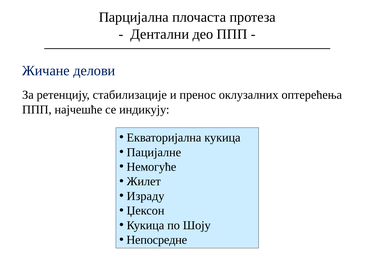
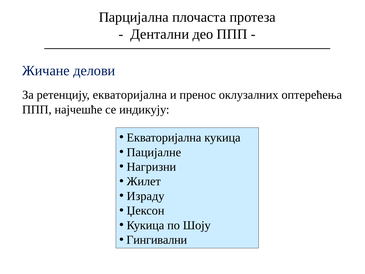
ретенцију стабилизације: стабилизације -> екваторијална (130, 95)
Немогуће: Немогуће -> Нагризни (151, 167)
Непосредне: Непосредне -> Гингивални (157, 240)
